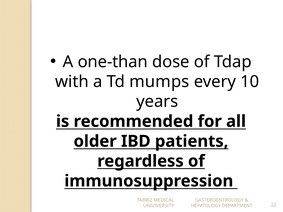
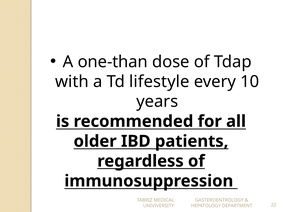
mumps: mumps -> lifestyle (159, 82)
